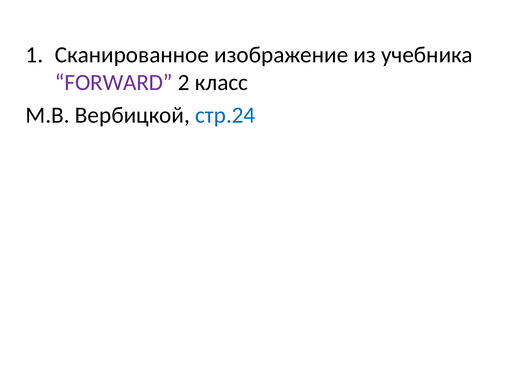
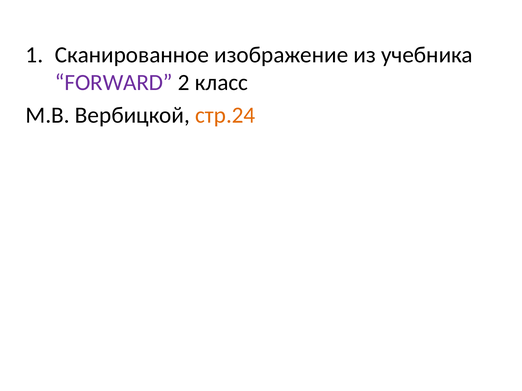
стр.24 colour: blue -> orange (225, 115)
